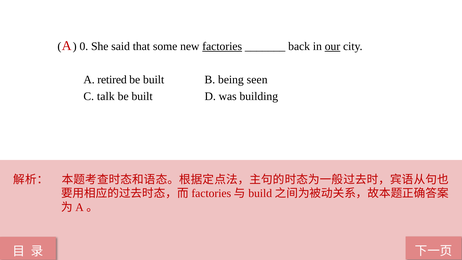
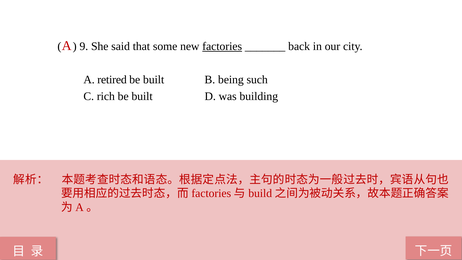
0: 0 -> 9 (84, 46)
our underline: present -> none (332, 46)
seen: seen -> such (257, 80)
talk: talk -> rich (106, 96)
